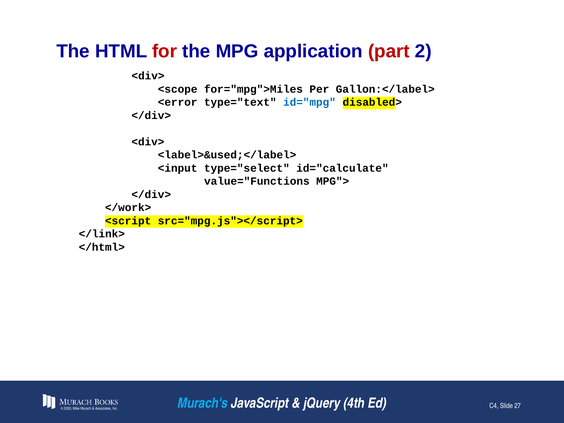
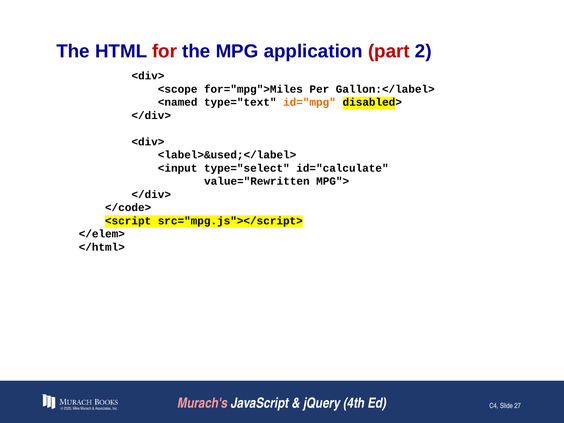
<error: <error -> <named (178, 102)
id="mpg colour: blue -> orange (309, 102)
value="Functions: value="Functions -> value="Rewritten (257, 181)
</work>: </work> -> </code> (128, 208)
</link>: </link> -> </elem> (102, 234)
Murach's colour: light blue -> pink (203, 403)
